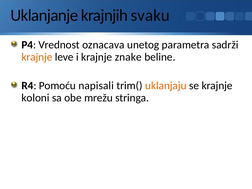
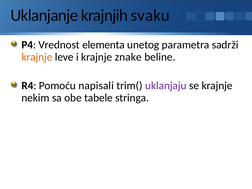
oznacava: oznacava -> elementa (103, 45)
uklanjaju colour: orange -> purple (166, 86)
koloni: koloni -> nekim (35, 98)
mrežu: mrežu -> tabele (98, 98)
